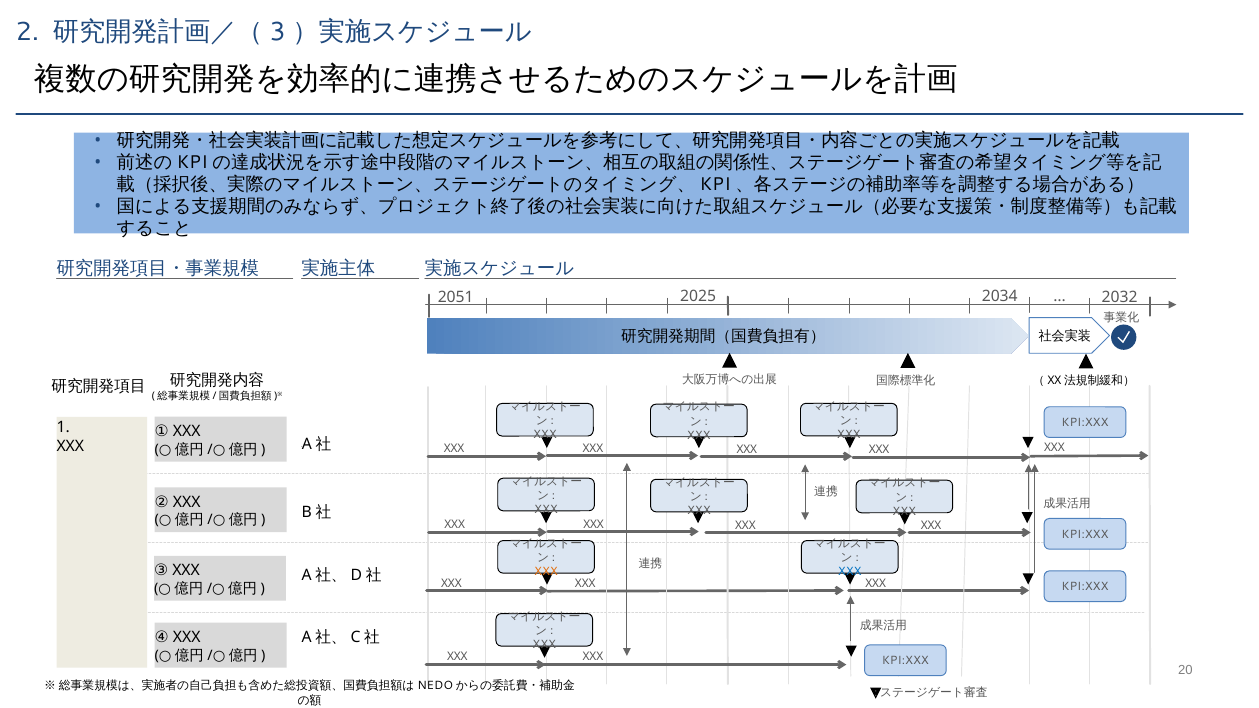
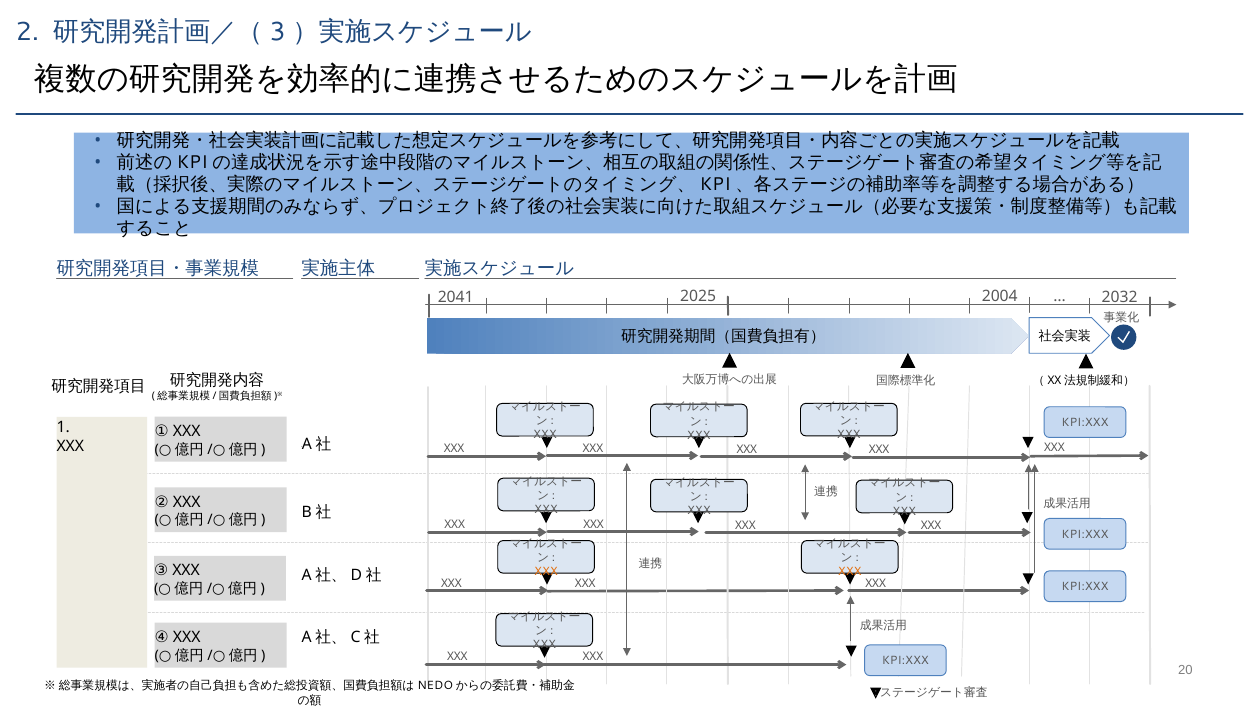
2051: 2051 -> 2041 (456, 297)
2034: 2034 -> 2004 (1000, 296)
XXX colour: blue -> orange (850, 572)
